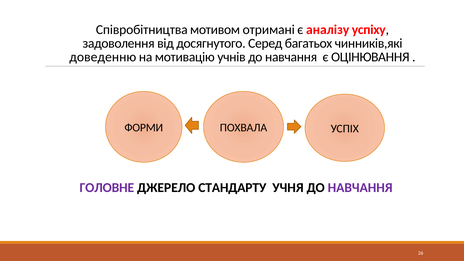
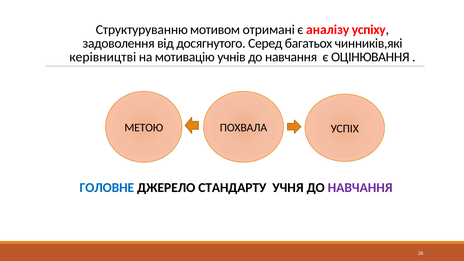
Співробітництва: Співробітництва -> Структуруванню (142, 30)
доведенню: доведенню -> керівництві (103, 57)
ФОРМИ: ФОРМИ -> МЕТОЮ (144, 128)
ГОЛОВНЕ colour: purple -> blue (107, 188)
